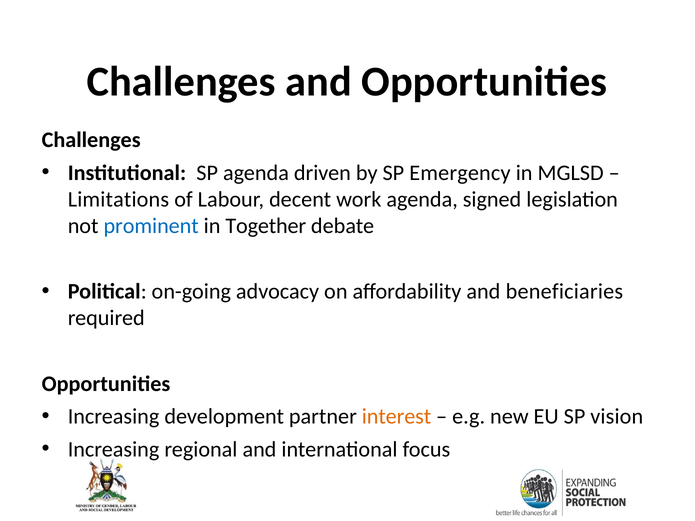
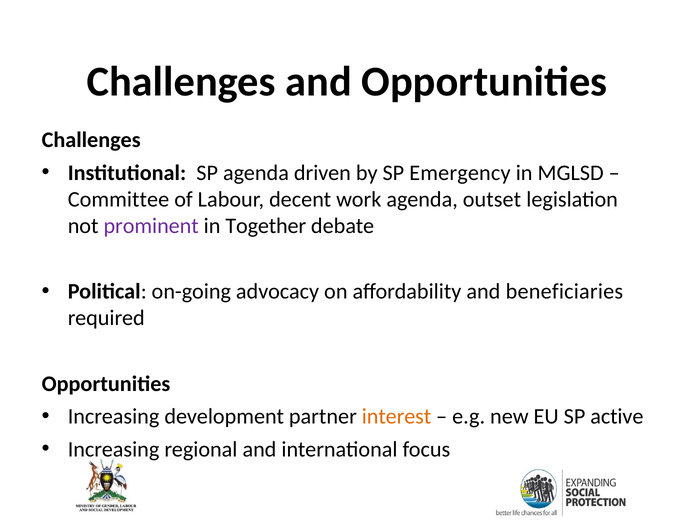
Limitations: Limitations -> Committee (118, 199)
signed: signed -> outset (492, 199)
prominent colour: blue -> purple (151, 226)
vision: vision -> active (617, 417)
